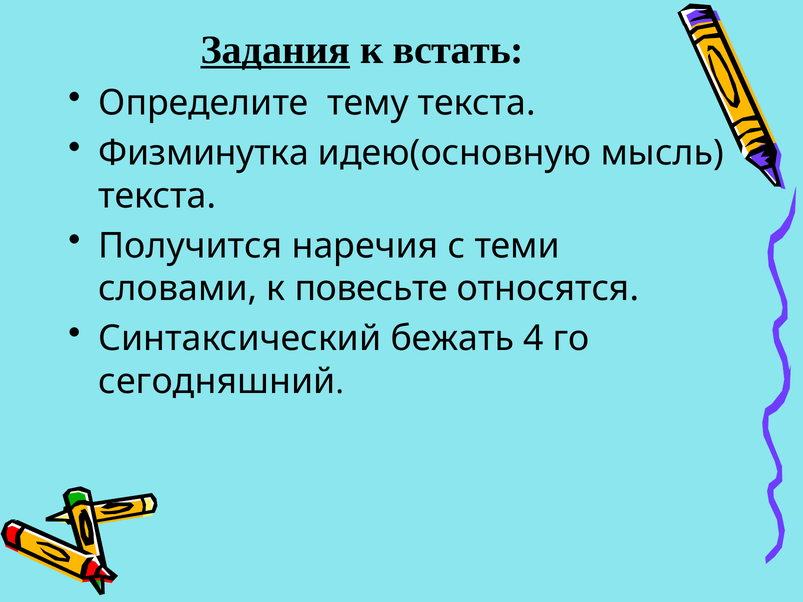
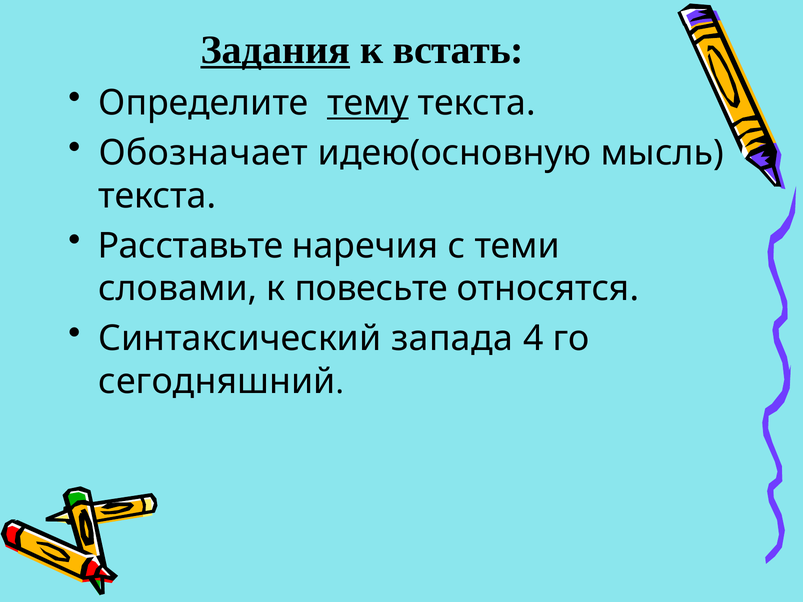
тему underline: none -> present (368, 103)
Физминутка: Физминутка -> Обозначает (203, 153)
Получится: Получится -> Расставьте (191, 246)
бежать: бежать -> запада (452, 339)
